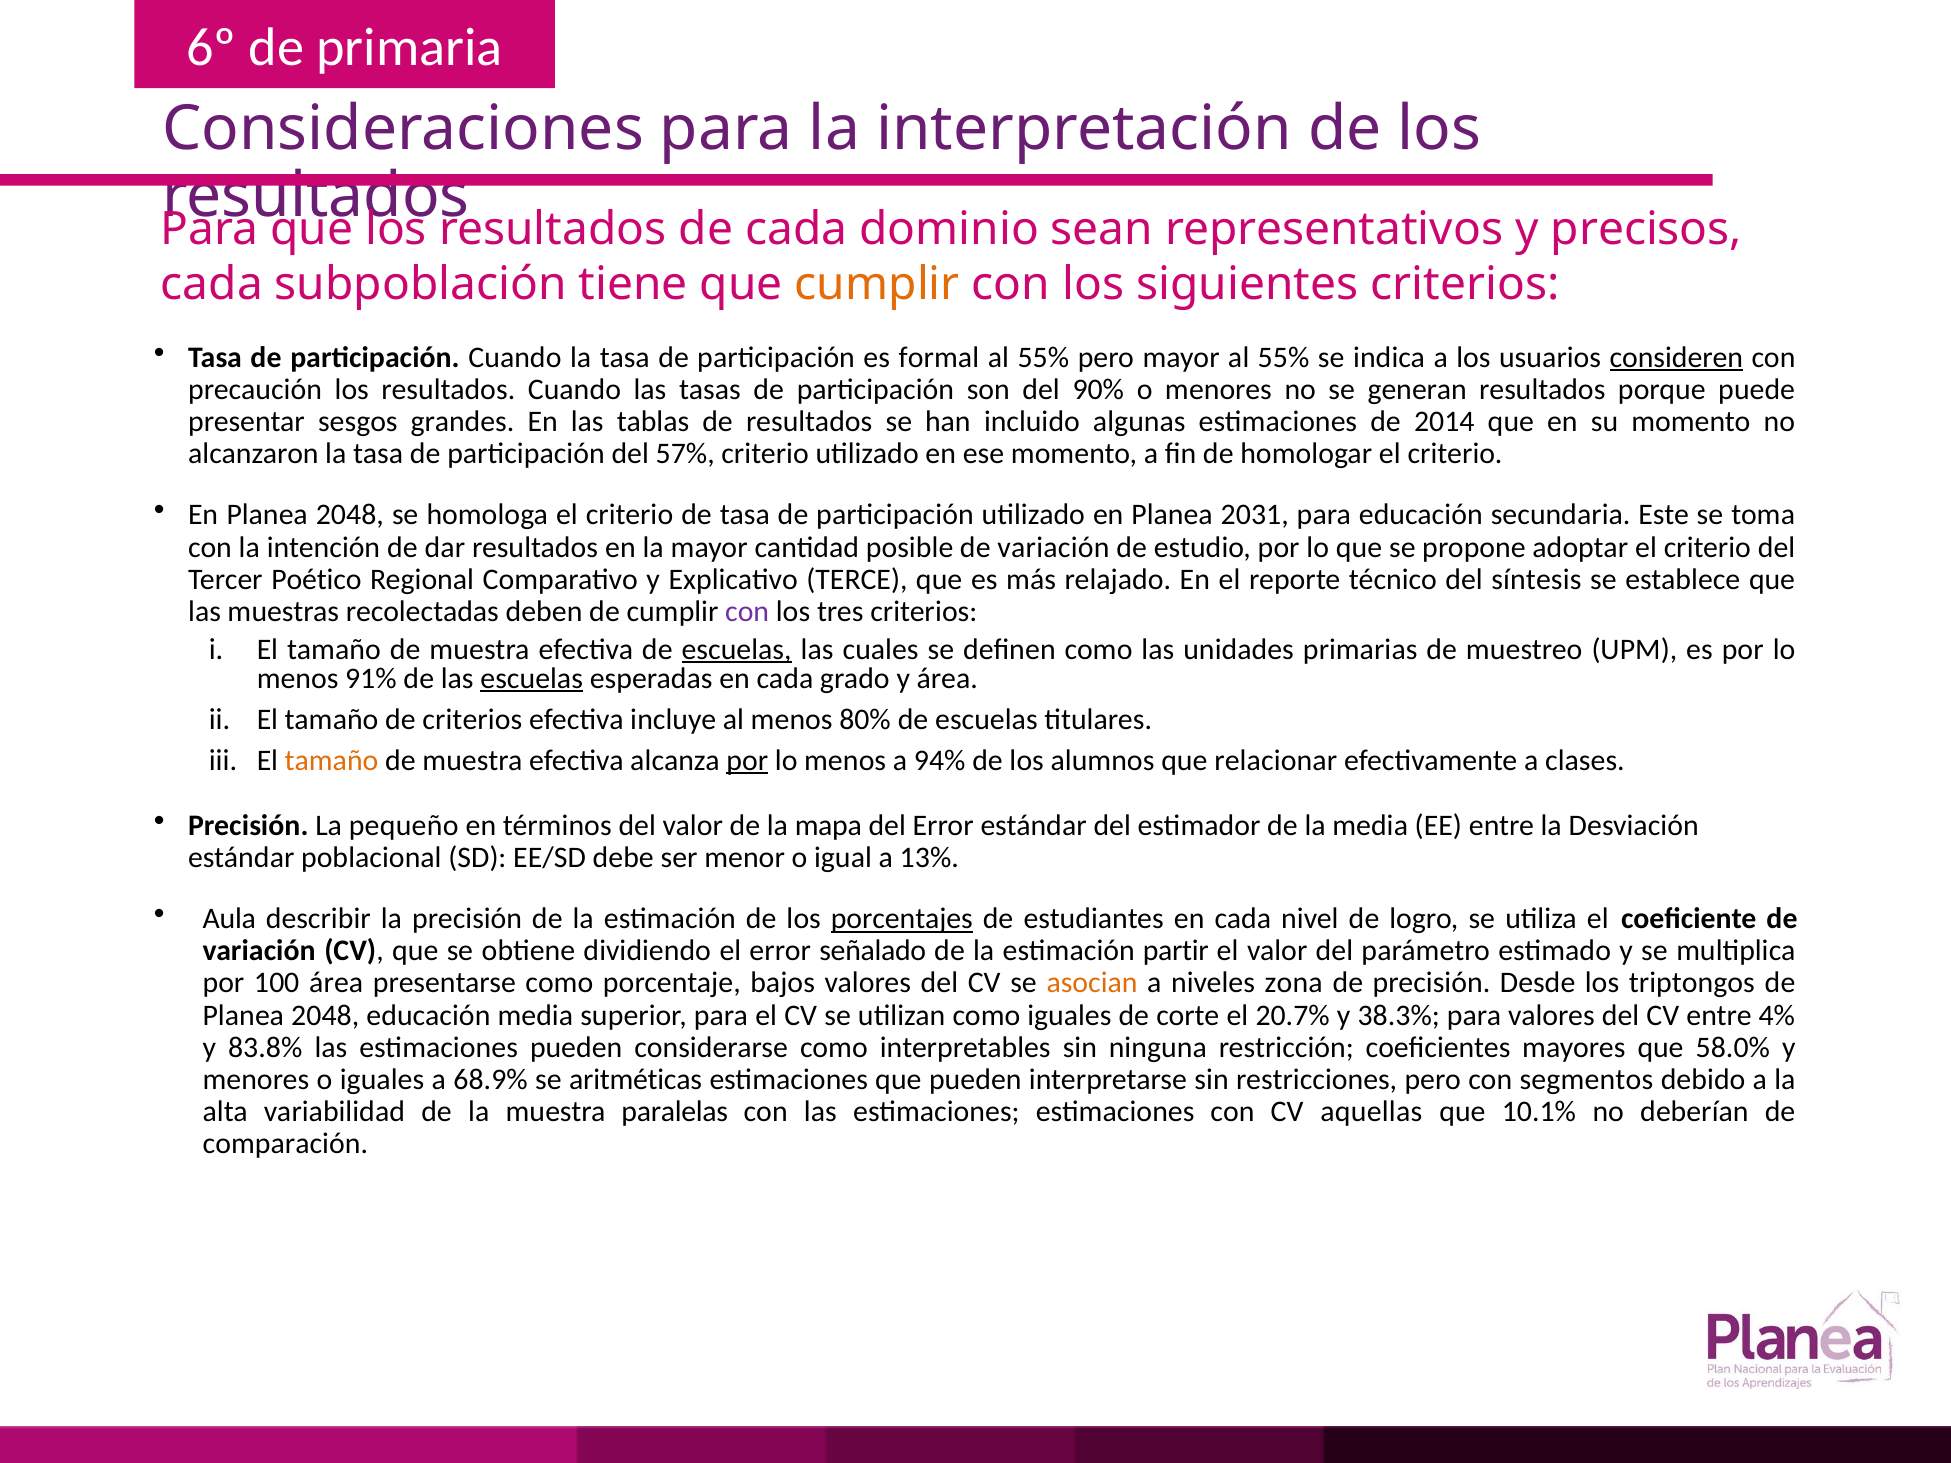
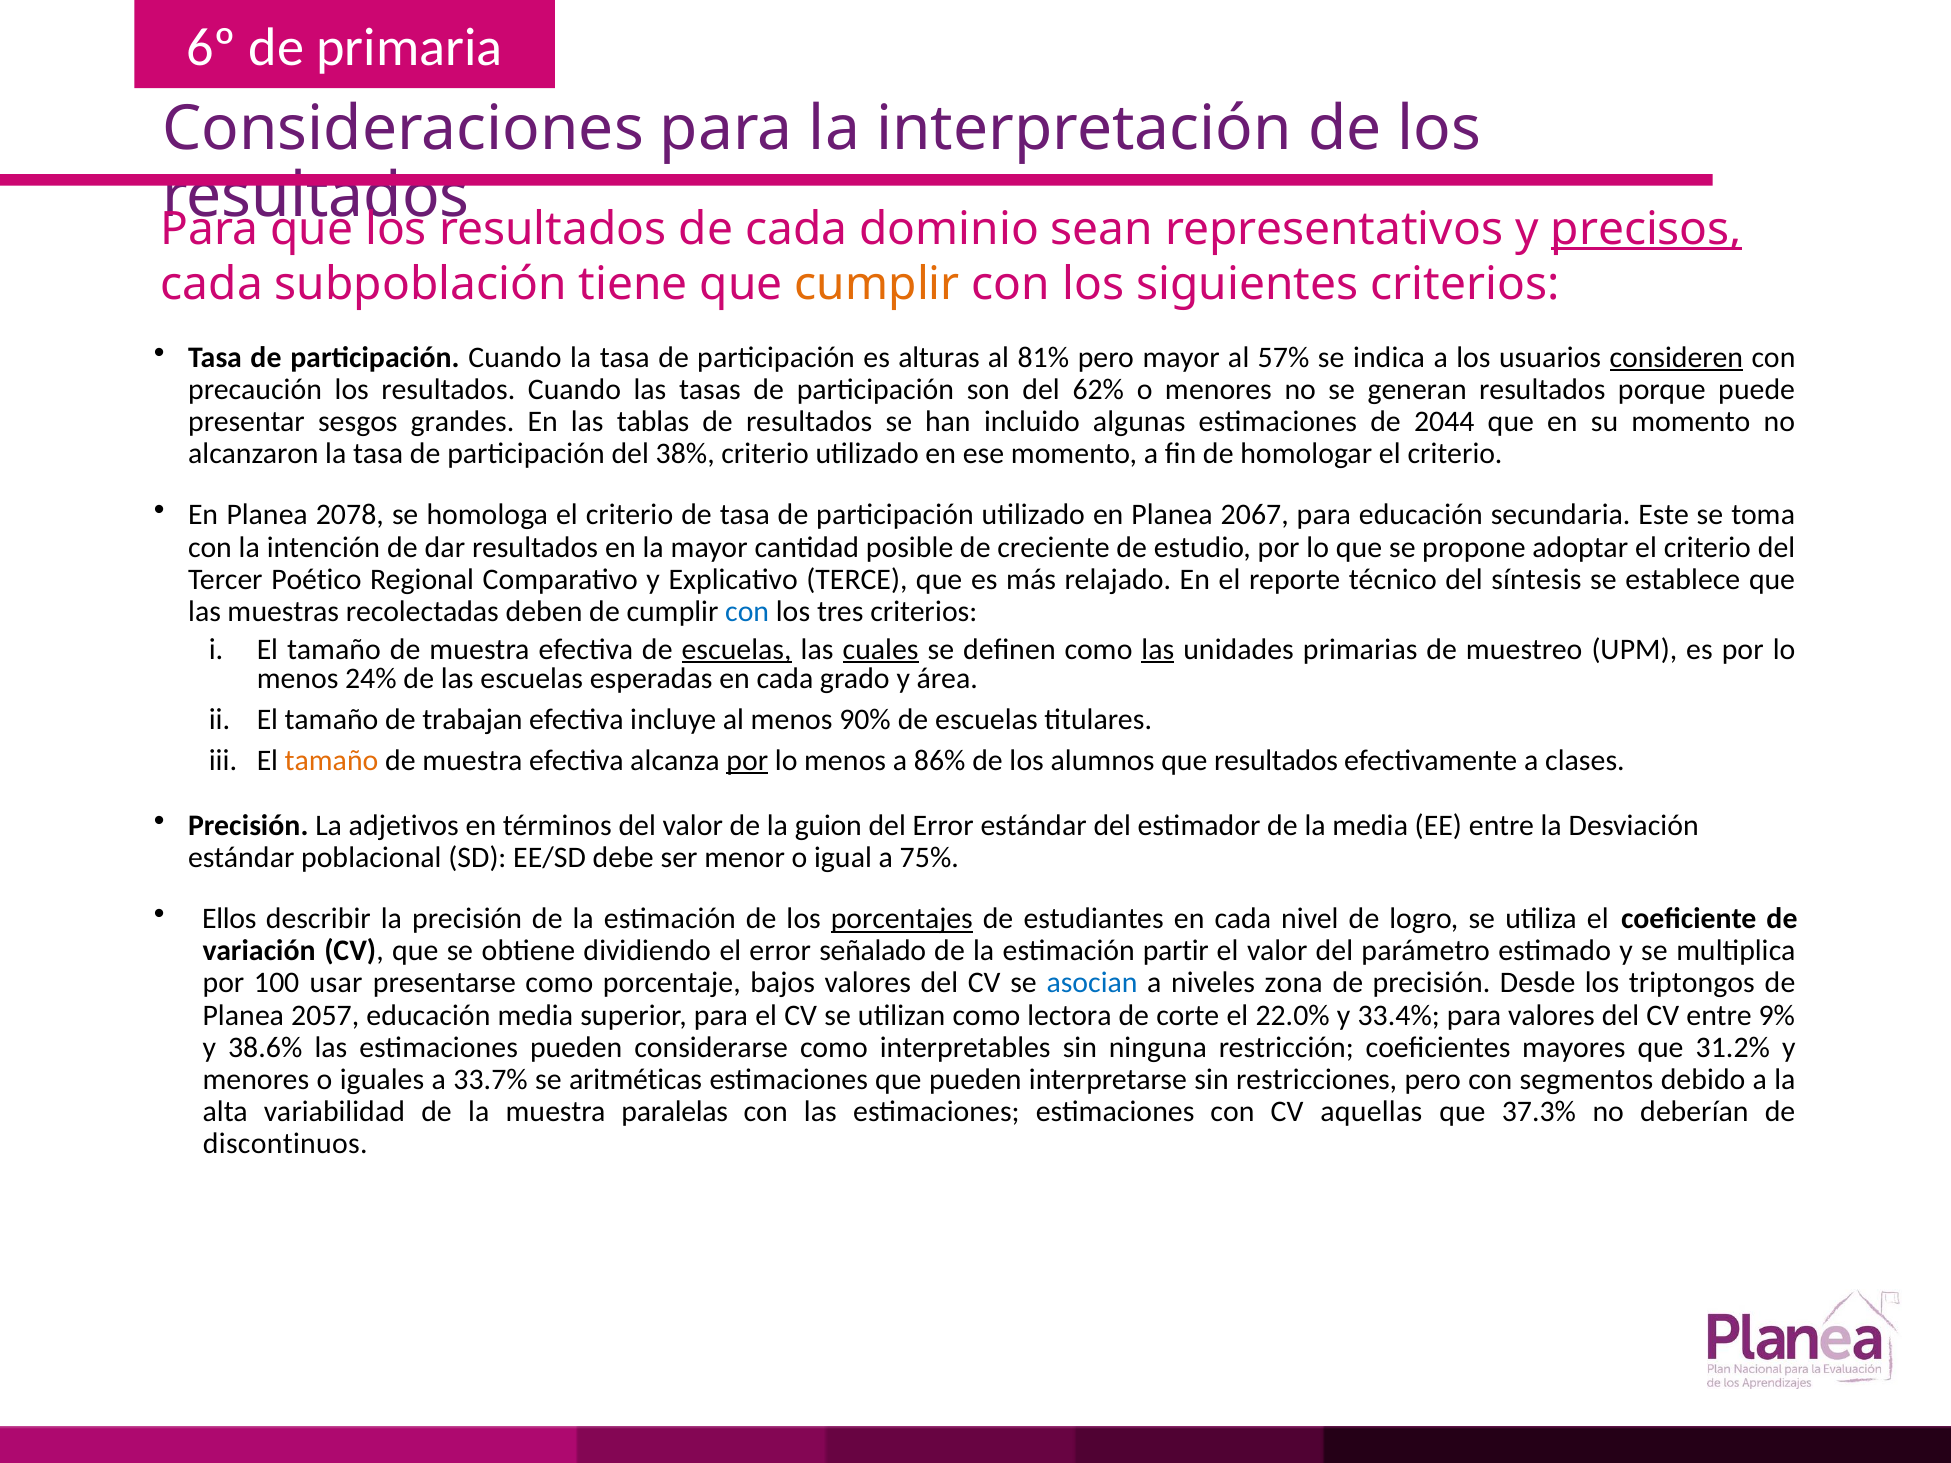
precisos underline: none -> present (1646, 229)
formal: formal -> alturas (939, 357)
55%: 55% -> 81% (1043, 357)
mayor al 55%: 55% -> 57% (1283, 357)
90%: 90% -> 62% (1098, 390)
2014: 2014 -> 2044 (1444, 422)
57%: 57% -> 38% (685, 454)
En Planea 2048: 2048 -> 2078 (350, 515)
2031: 2031 -> 2067 (1255, 515)
posible de variación: variación -> creciente (1054, 547)
con colour: purple -> blue (747, 612)
cuales underline: none -> present (881, 650)
las underline: none -> present (1158, 650)
91%: 91% -> 24% (371, 678)
escuelas underline: present -> none (532, 678)
de criterios: criterios -> trabajan (473, 720)
80%: 80% -> 90% (865, 720)
94%: 94% -> 86% (940, 761)
que relacionar: relacionar -> resultados (1276, 761)
pequeño: pequeño -> adjetivos (404, 825)
mapa: mapa -> guion (828, 825)
13%: 13% -> 75% (929, 858)
Aula: Aula -> Ellos (229, 919)
100 área: área -> usar (336, 983)
asocian colour: orange -> blue (1092, 983)
2048: 2048 -> 2057 (325, 1016)
como iguales: iguales -> lectora (1069, 1016)
20.7%: 20.7% -> 22.0% (1293, 1016)
38.3%: 38.3% -> 33.4% (1399, 1016)
4%: 4% -> 9% (1777, 1016)
83.8%: 83.8% -> 38.6% (265, 1048)
58.0%: 58.0% -> 31.2% (1733, 1048)
68.9%: 68.9% -> 33.7% (491, 1080)
10.1%: 10.1% -> 37.3% (1539, 1112)
comparación: comparación -> discontinuos (285, 1144)
